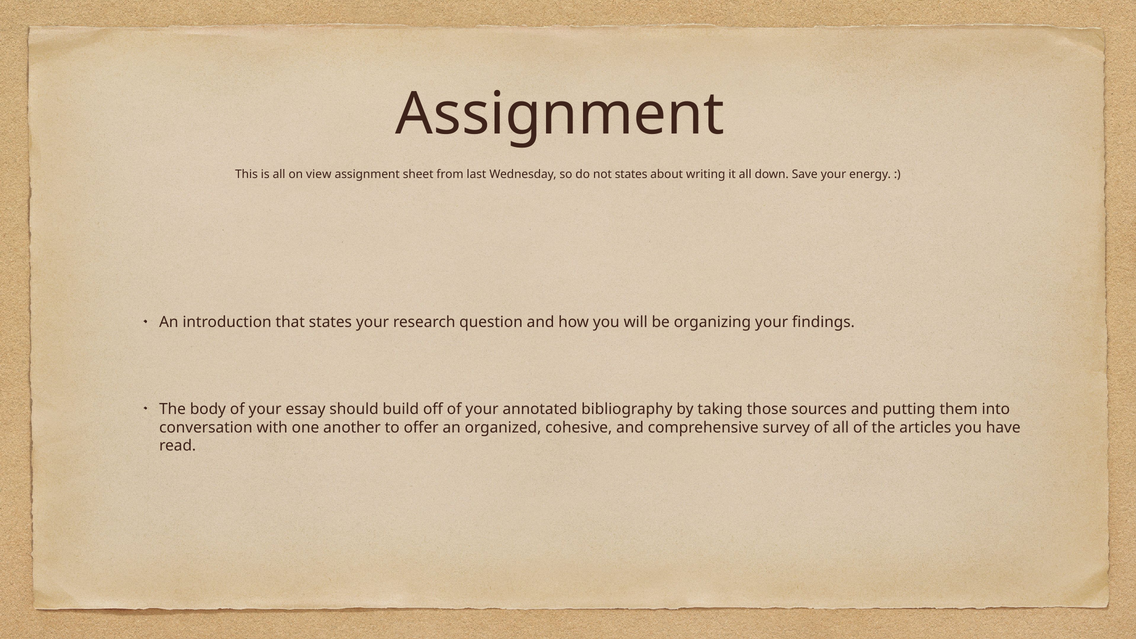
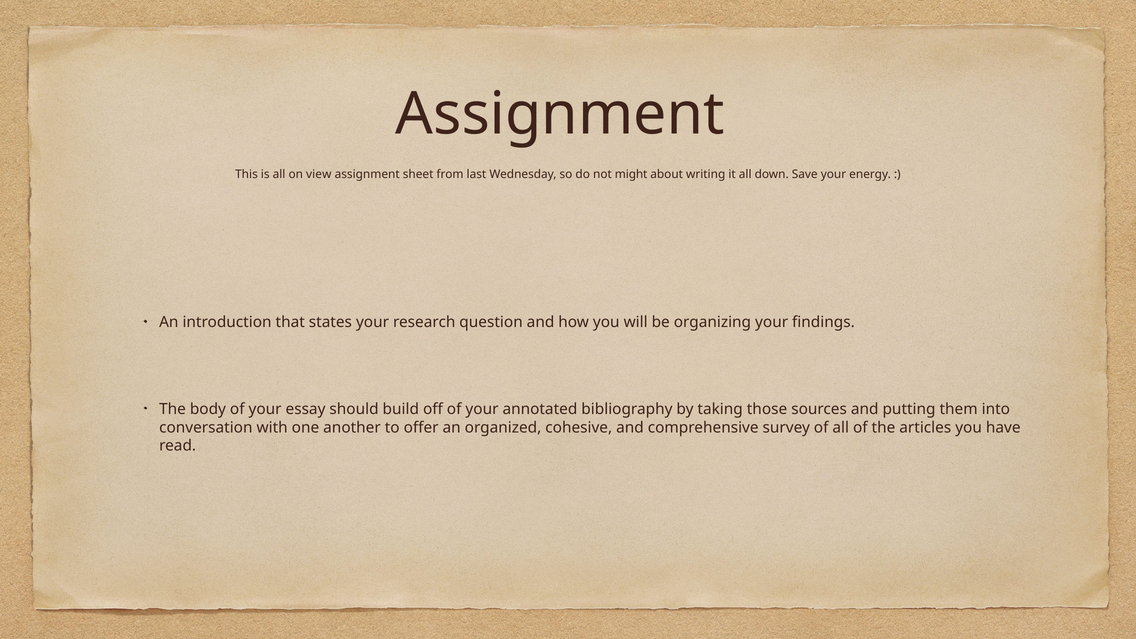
not states: states -> might (631, 174)
